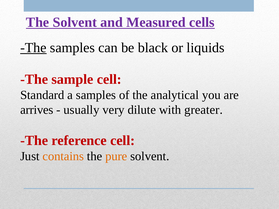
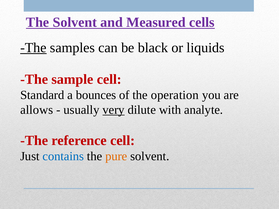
a samples: samples -> bounces (96, 95)
analytical: analytical -> operation (175, 95)
arrives: arrives -> allows (37, 110)
very underline: none -> present (114, 110)
greater: greater -> analyte (204, 110)
contains colour: orange -> blue (63, 156)
